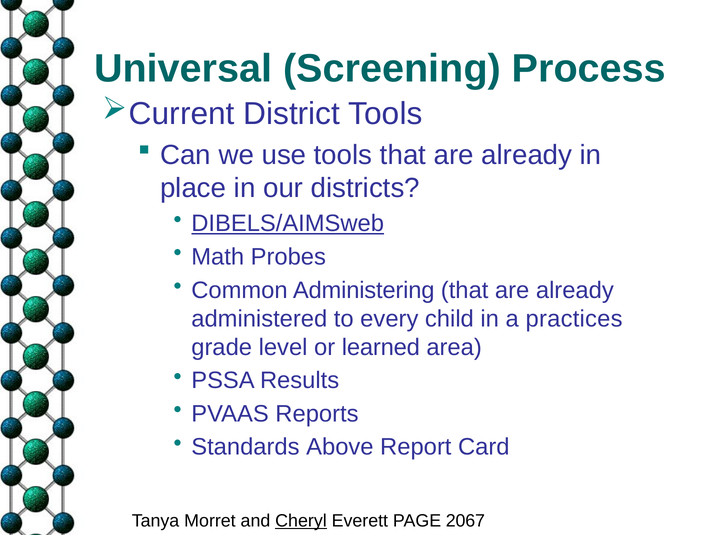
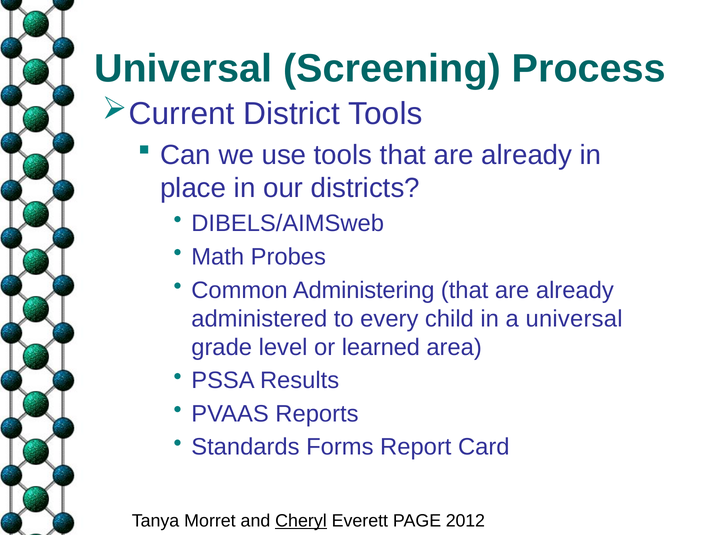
DIBELS/AIMSweb underline: present -> none (288, 224)
a practices: practices -> universal (574, 319)
Above: Above -> Forms (340, 447)
2067: 2067 -> 2012 (465, 520)
